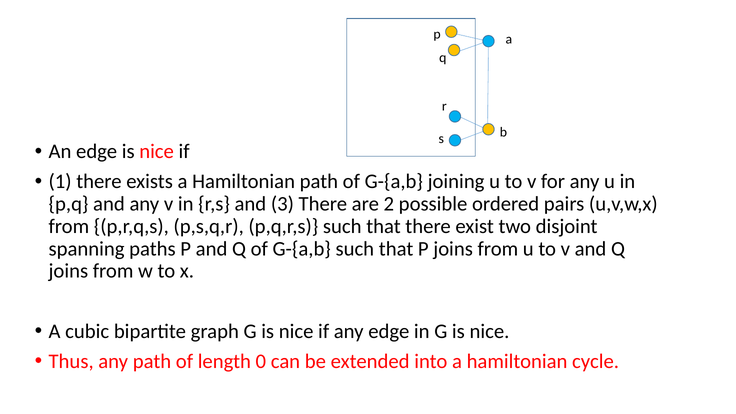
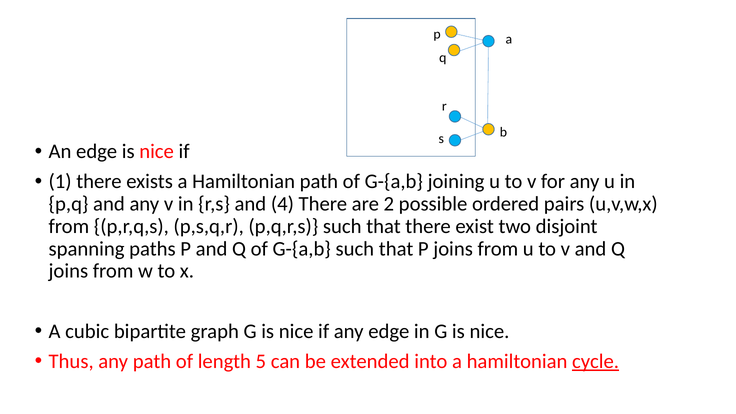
3: 3 -> 4 (282, 204)
0: 0 -> 5 (261, 361)
cycle underline: none -> present (596, 361)
